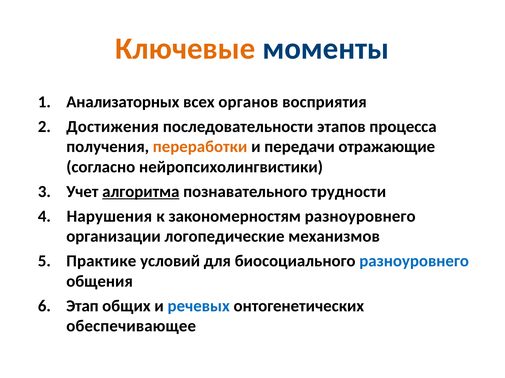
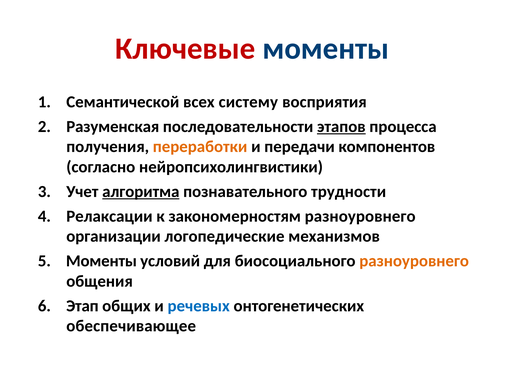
Ключевые colour: orange -> red (185, 49)
Анализаторных: Анализаторных -> Семантической (123, 102)
органов: органов -> систему (248, 102)
Достижения: Достижения -> Разуменская (113, 127)
этапов underline: none -> present (341, 127)
отражающие: отражающие -> компонентов (387, 147)
Нарушения: Нарушения -> Релаксации (109, 217)
Практике: Практике -> Моменты (101, 262)
разноуровнего colour: blue -> orange (414, 262)
